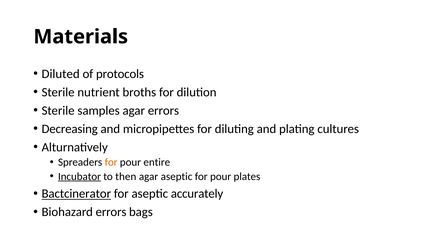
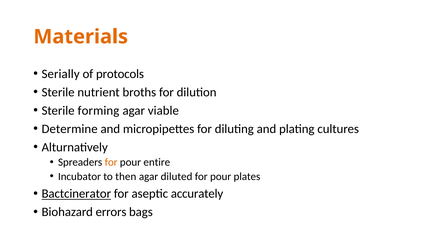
Materials colour: black -> orange (81, 37)
Diluted: Diluted -> Serially (61, 74)
samples: samples -> forming (98, 111)
agar errors: errors -> viable (163, 111)
Decreasing: Decreasing -> Determine (70, 129)
Incubator underline: present -> none (79, 177)
agar aseptic: aseptic -> diluted (177, 177)
